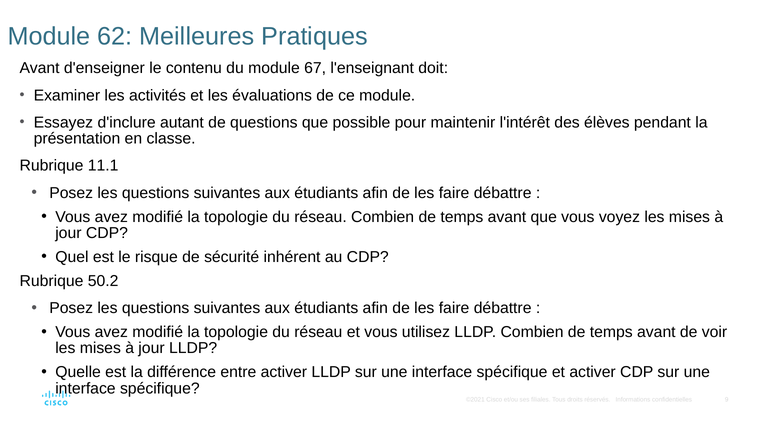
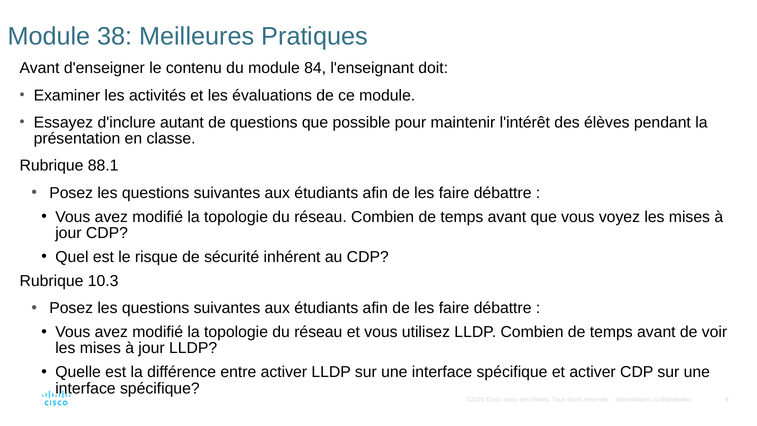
62: 62 -> 38 (115, 37)
67: 67 -> 84 (315, 68)
11.1: 11.1 -> 88.1 (103, 166)
50.2: 50.2 -> 10.3 (103, 281)
